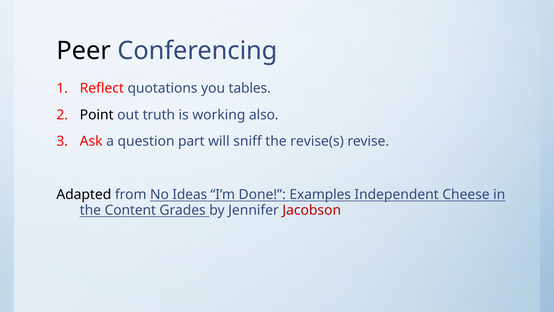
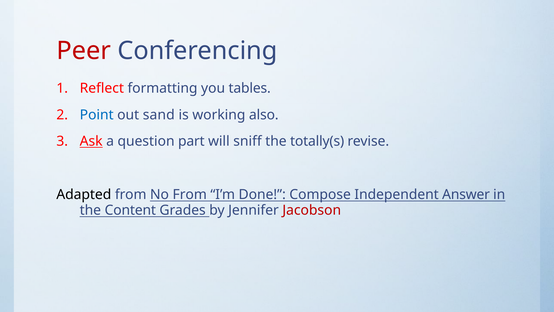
Peer colour: black -> red (84, 51)
quotations: quotations -> formatting (162, 88)
Point colour: black -> blue (97, 115)
truth: truth -> sand (159, 115)
Ask underline: none -> present (91, 141)
revise(s: revise(s -> totally(s (317, 141)
No Ideas: Ideas -> From (190, 194)
Examples: Examples -> Compose (320, 194)
Cheese: Cheese -> Answer (466, 194)
